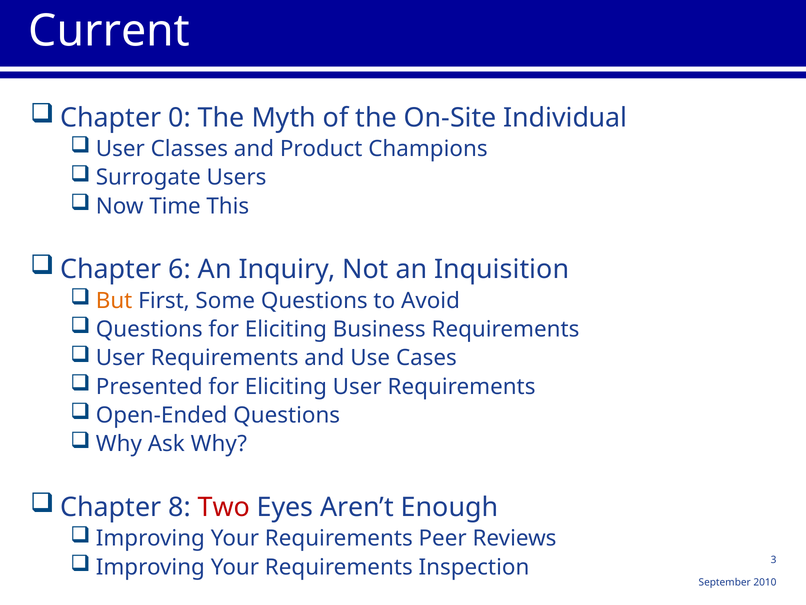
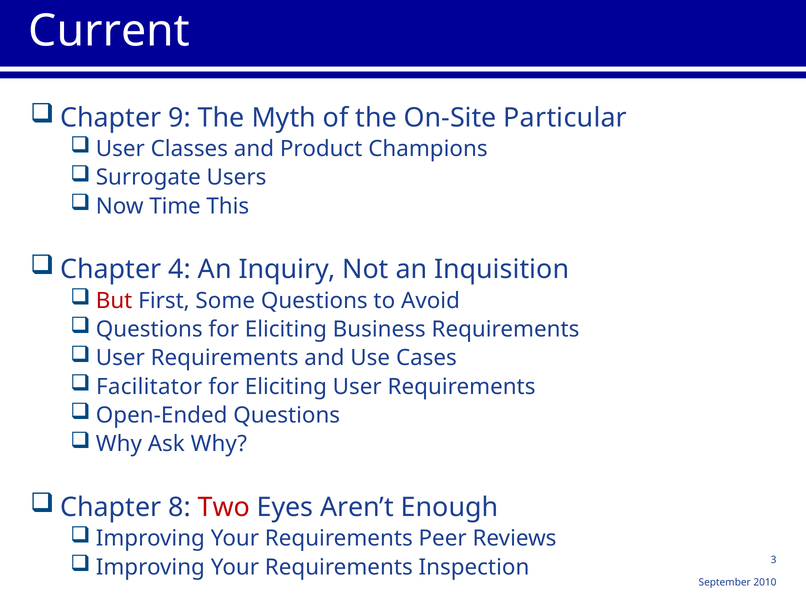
0: 0 -> 9 (180, 118)
Individual: Individual -> Particular (565, 118)
6: 6 -> 4 (180, 269)
But colour: orange -> red (114, 300)
Presented: Presented -> Facilitator (149, 386)
